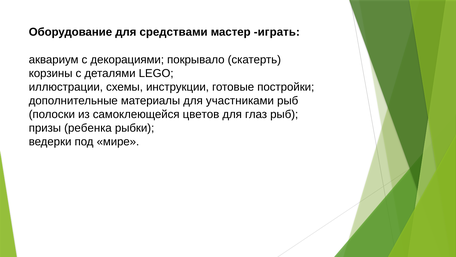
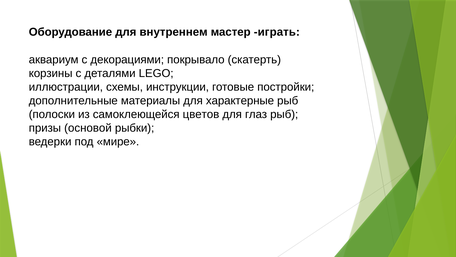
средствами: средствами -> внутреннем (174, 32)
участниками: участниками -> характерные (240, 101)
ребенка: ребенка -> основой (88, 128)
